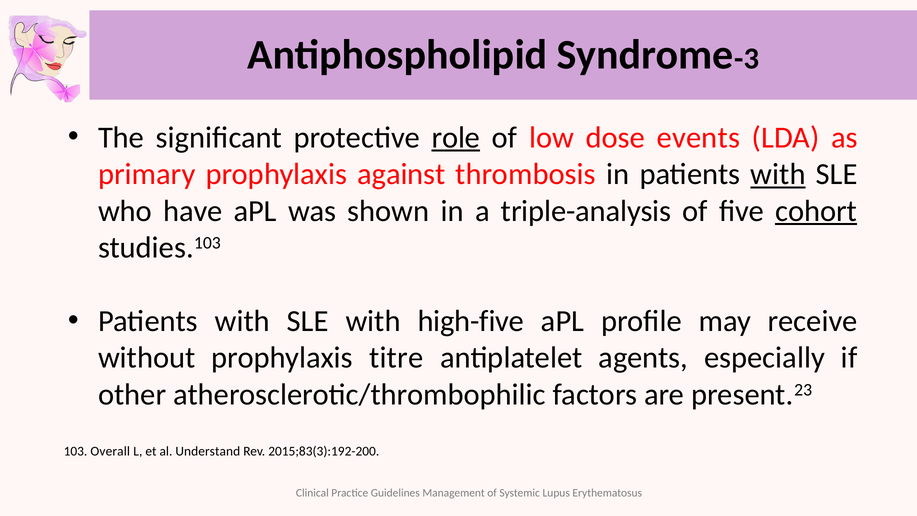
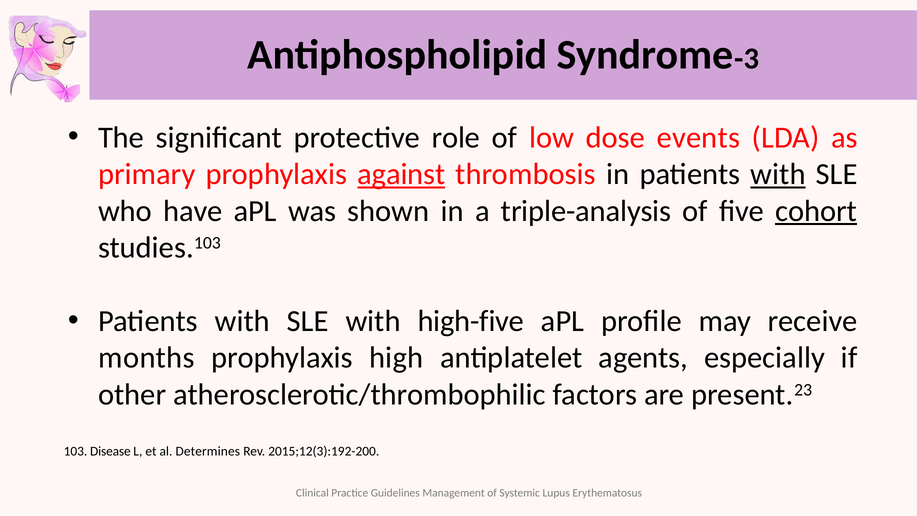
role underline: present -> none (456, 137)
against underline: none -> present (401, 174)
without: without -> months (147, 358)
titre: titre -> high (396, 358)
Overall: Overall -> Disease (110, 451)
Understand: Understand -> Determines (208, 451)
2015;83(3):192-200: 2015;83(3):192-200 -> 2015;12(3):192-200 (324, 451)
